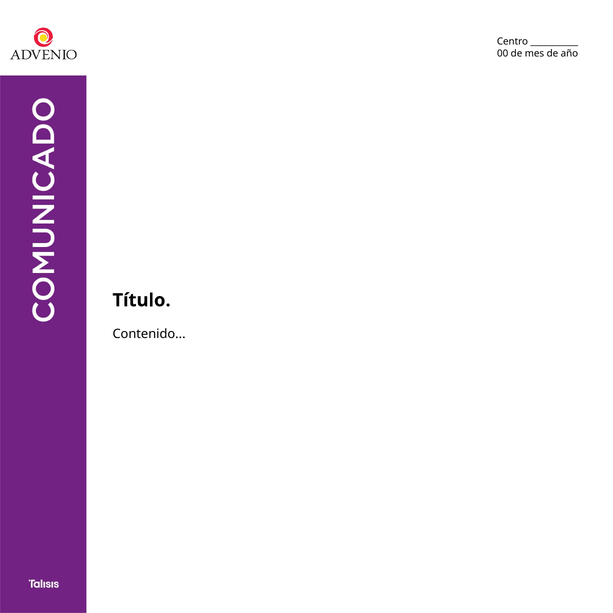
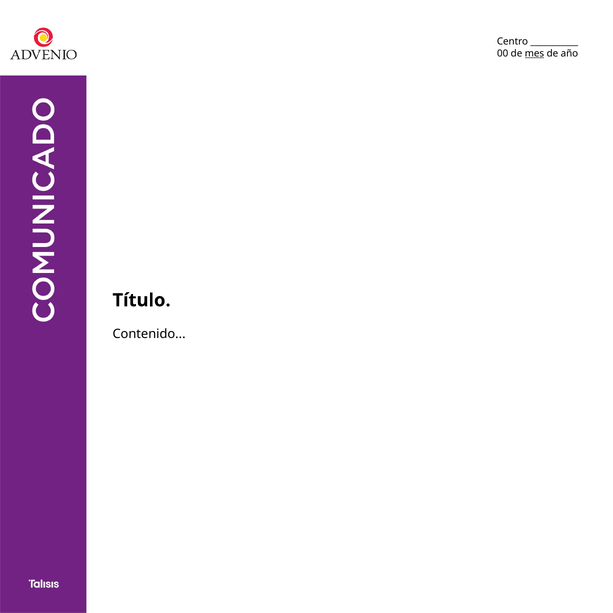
mes underline: none -> present (534, 53)
